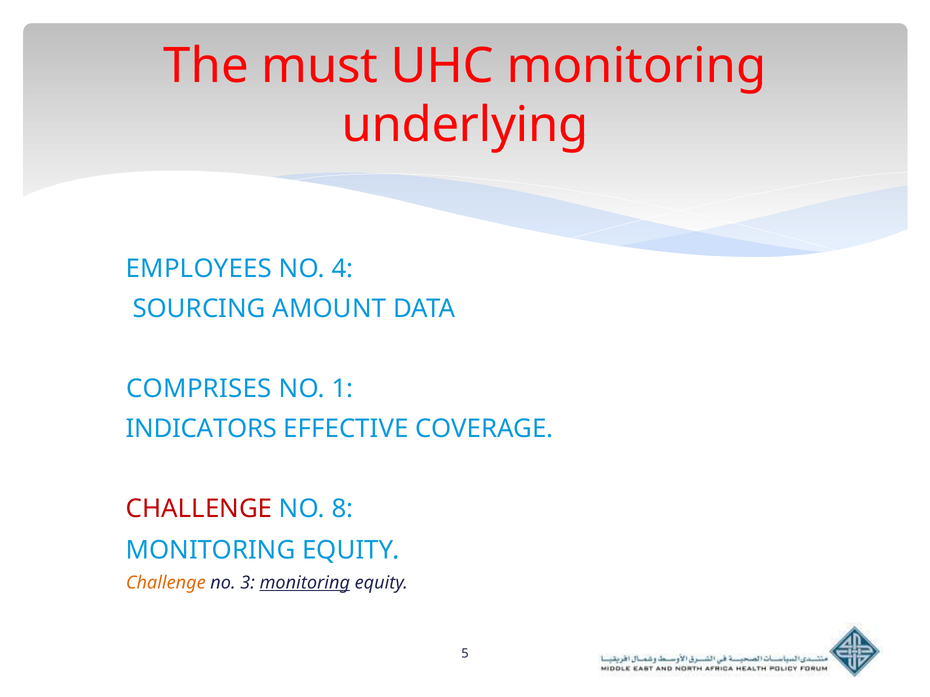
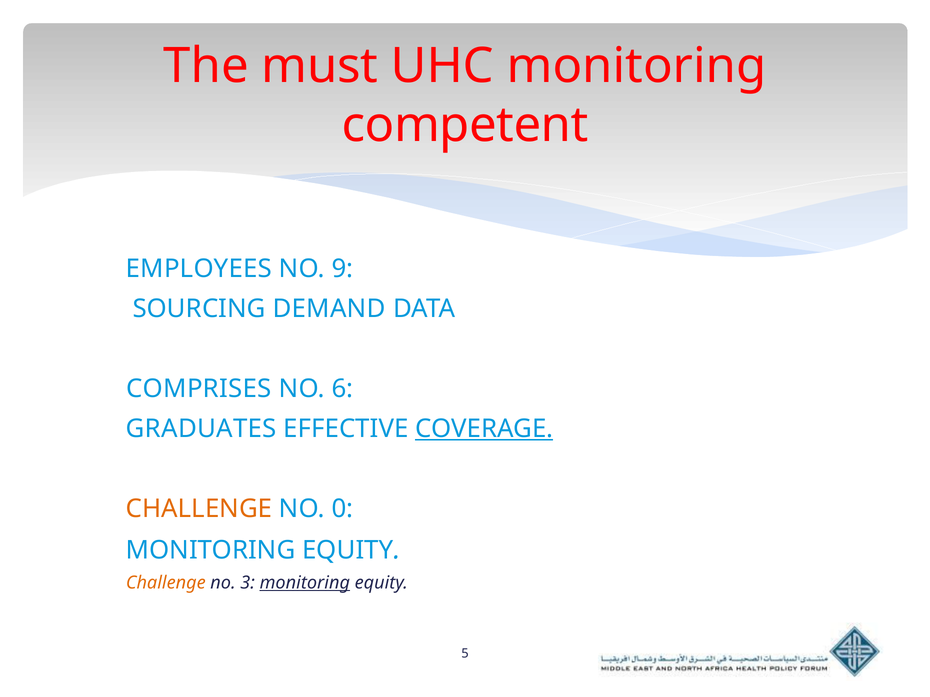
underlying: underlying -> competent (465, 125)
4: 4 -> 9 (342, 269)
AMOUNT: AMOUNT -> DEMAND (329, 309)
1: 1 -> 6 (342, 389)
INDICATORS: INDICATORS -> GRADUATES (201, 429)
COVERAGE underline: none -> present (484, 429)
CHALLENGE colour: red -> orange (199, 509)
8: 8 -> 0 (342, 509)
